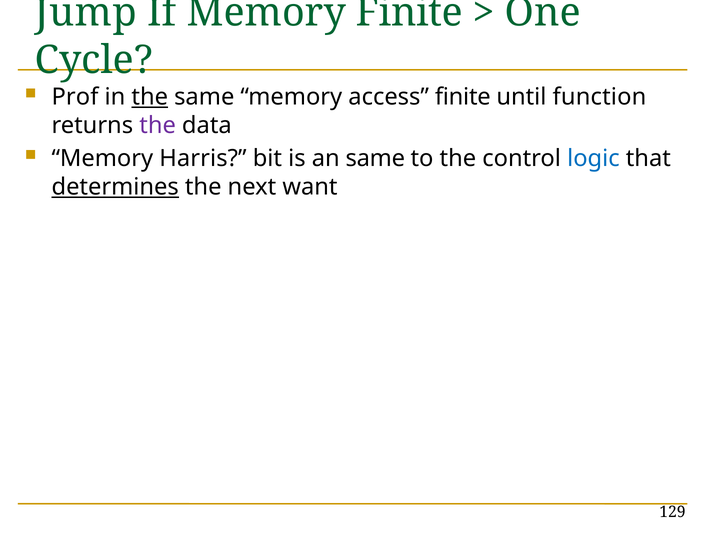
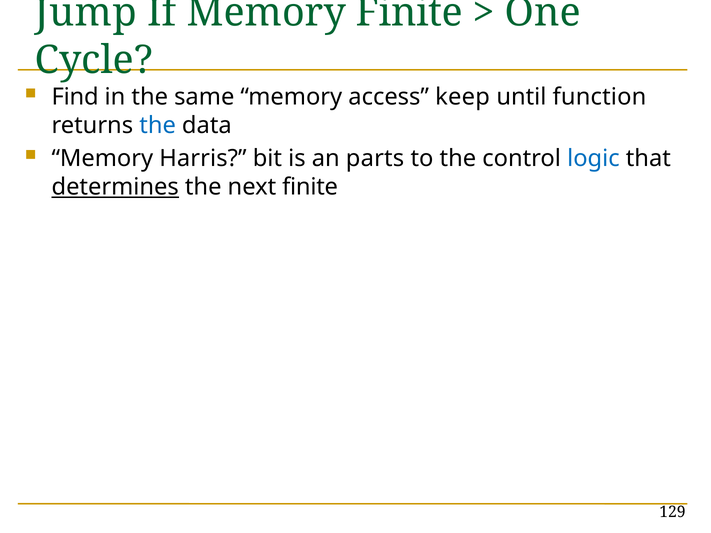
Prof: Prof -> Find (75, 97)
the underline: present -> none (150, 97)
access finite: finite -> keep (463, 97)
the colour: purple -> blue (158, 125)
an same: same -> parts (375, 159)
next want: want -> finite (310, 187)
